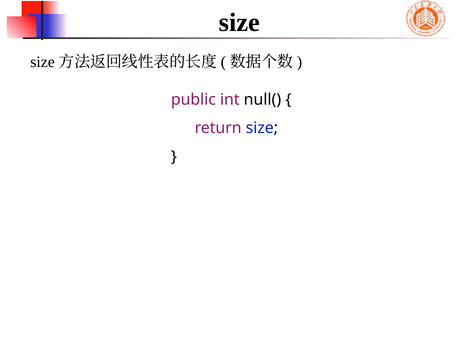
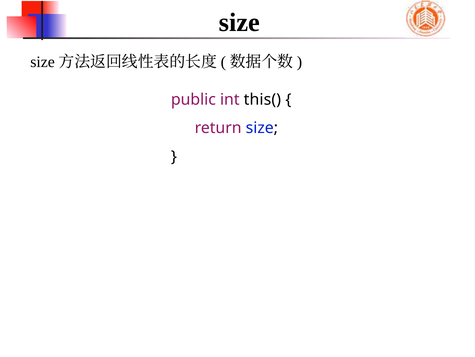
null(: null( -> this( (262, 99)
